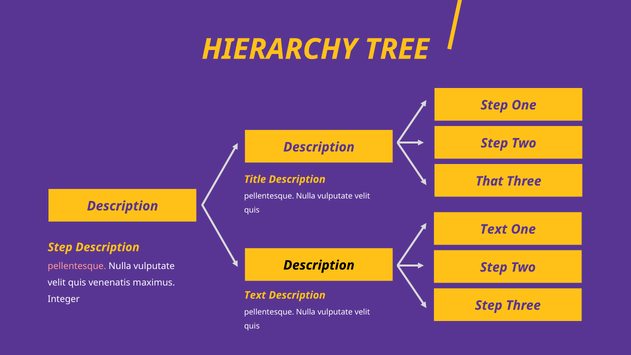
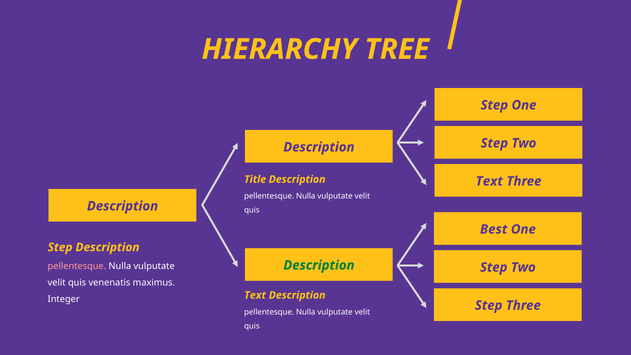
That: That -> Text (489, 181)
Text: Text -> Best (494, 229)
Description colour: black -> green (319, 265)
